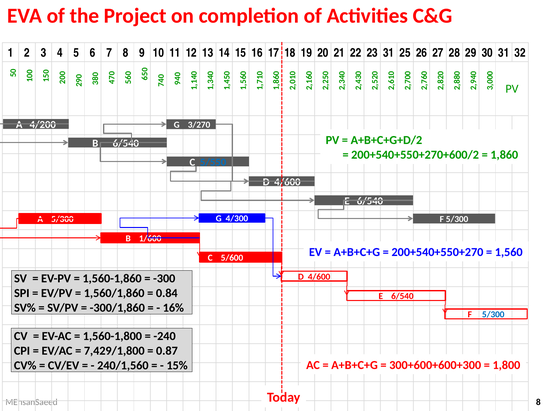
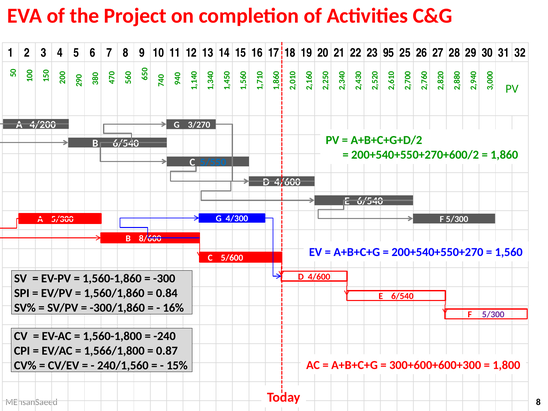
23 31: 31 -> 95 (389, 53)
1/600: 1/600 -> 8/600 (150, 238)
5/300 colour: blue -> purple (493, 315)
7,429/1,800: 7,429/1,800 -> 1,566/1,800 (114, 351)
